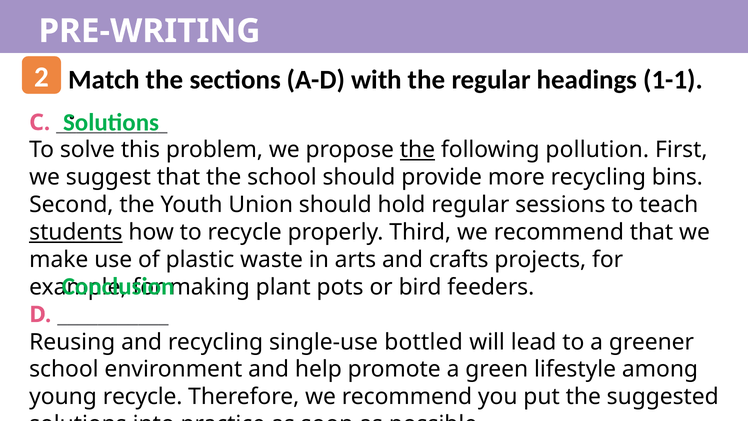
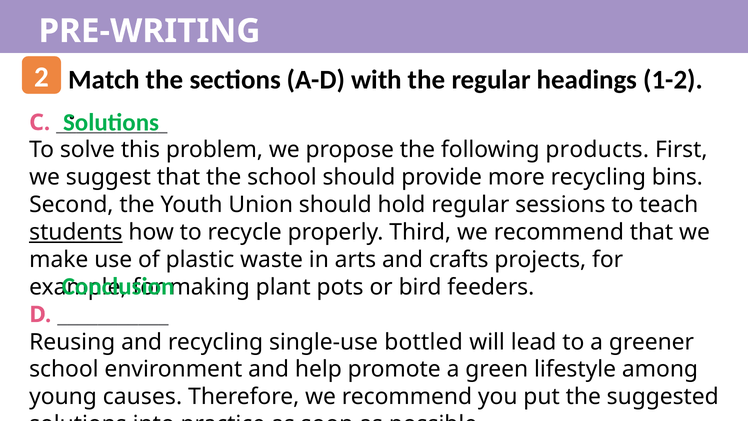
1-1: 1-1 -> 1-2 (673, 80)
the underline: present -> none (417, 150)
pollution: pollution -> products (597, 150)
young recycle: recycle -> causes (142, 397)
